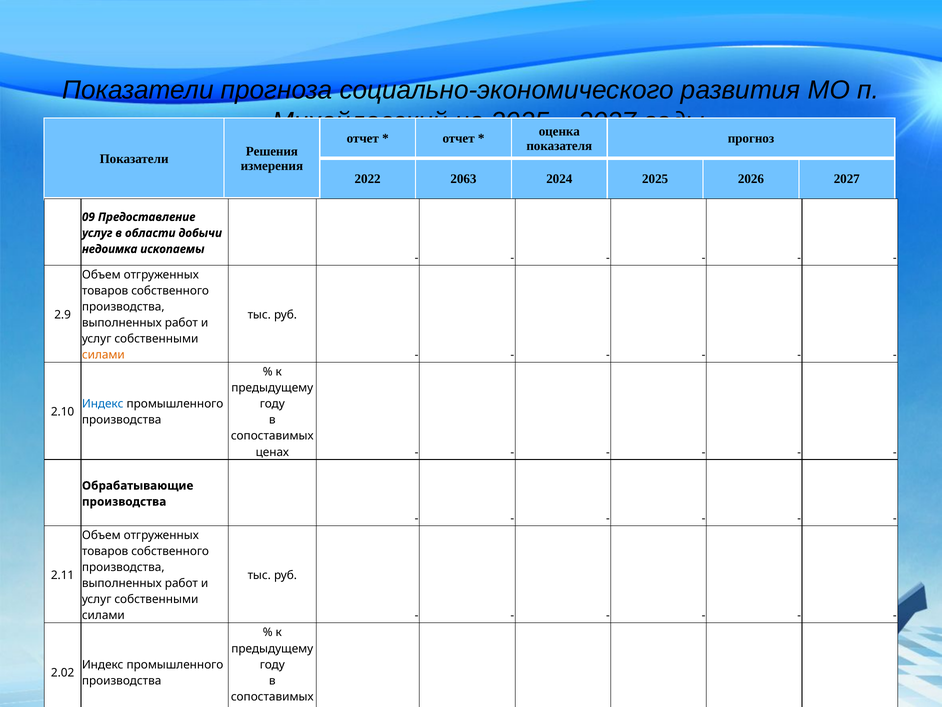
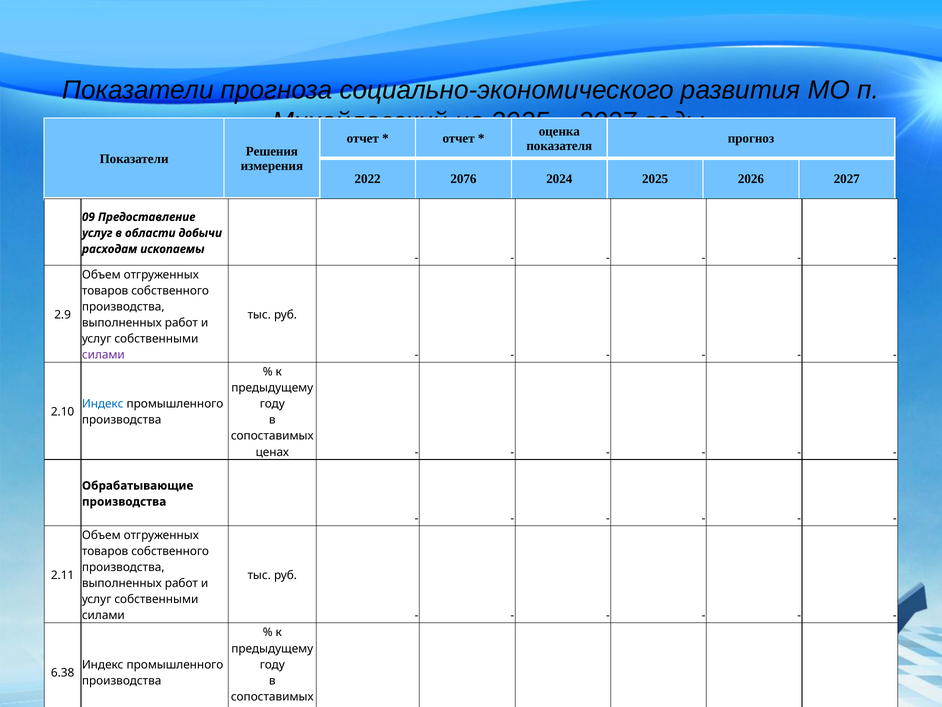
2063: 2063 -> 2076 (463, 179)
недоимка: недоимка -> расходам (110, 249)
силами colour: orange -> purple (103, 355)
2.02: 2.02 -> 6.38 (63, 672)
